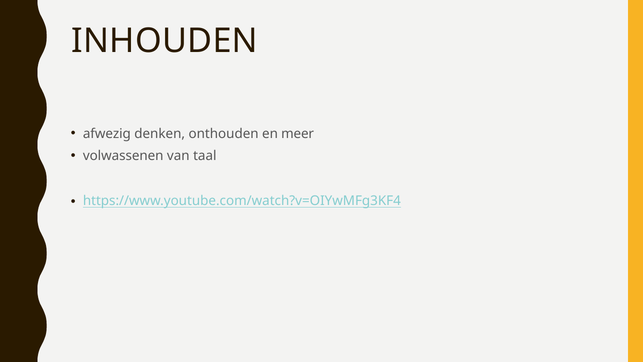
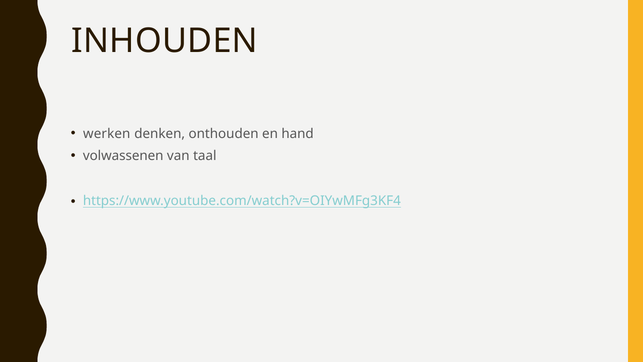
afwezig: afwezig -> werken (107, 134)
meer: meer -> hand (298, 134)
